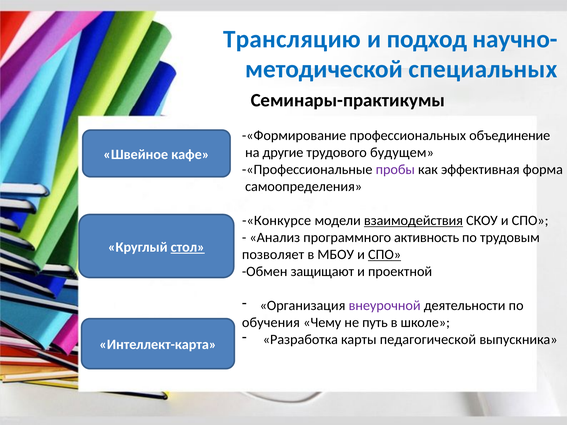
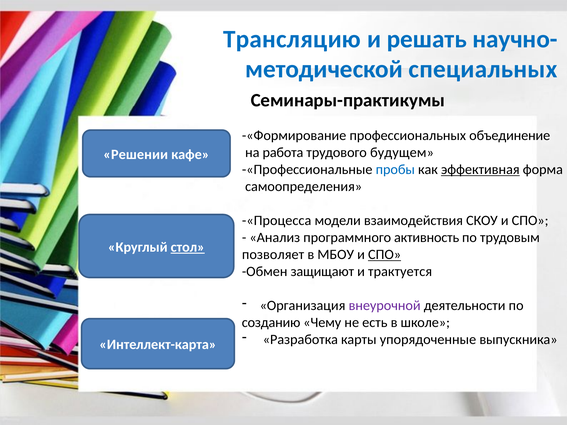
подход: подход -> решать (427, 39)
другие: другие -> работа (283, 153)
Швейное: Швейное -> Решении (136, 155)
пробы colour: purple -> blue (395, 170)
эффективная underline: none -> present (480, 170)
-«Конкурсе: -«Конкурсе -> -«Процесса (277, 221)
взаимодействия underline: present -> none (413, 221)
проектной: проектной -> трактуется (400, 272)
обучения: обучения -> созданию (271, 323)
путь: путь -> есть (375, 323)
педагогической: педагогической -> упорядоченные (428, 340)
